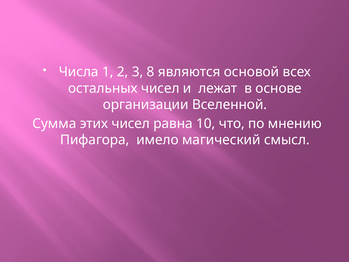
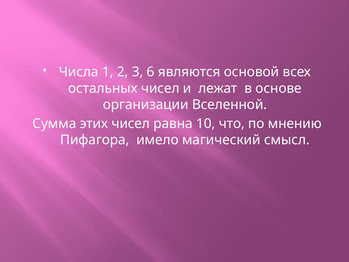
8: 8 -> 6 (151, 72)
